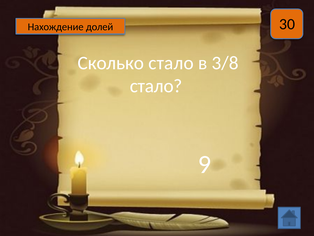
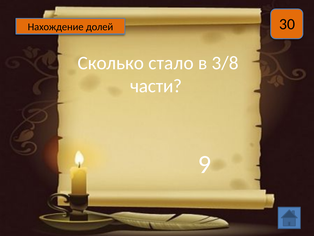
стало: стало -> части (156, 86)
